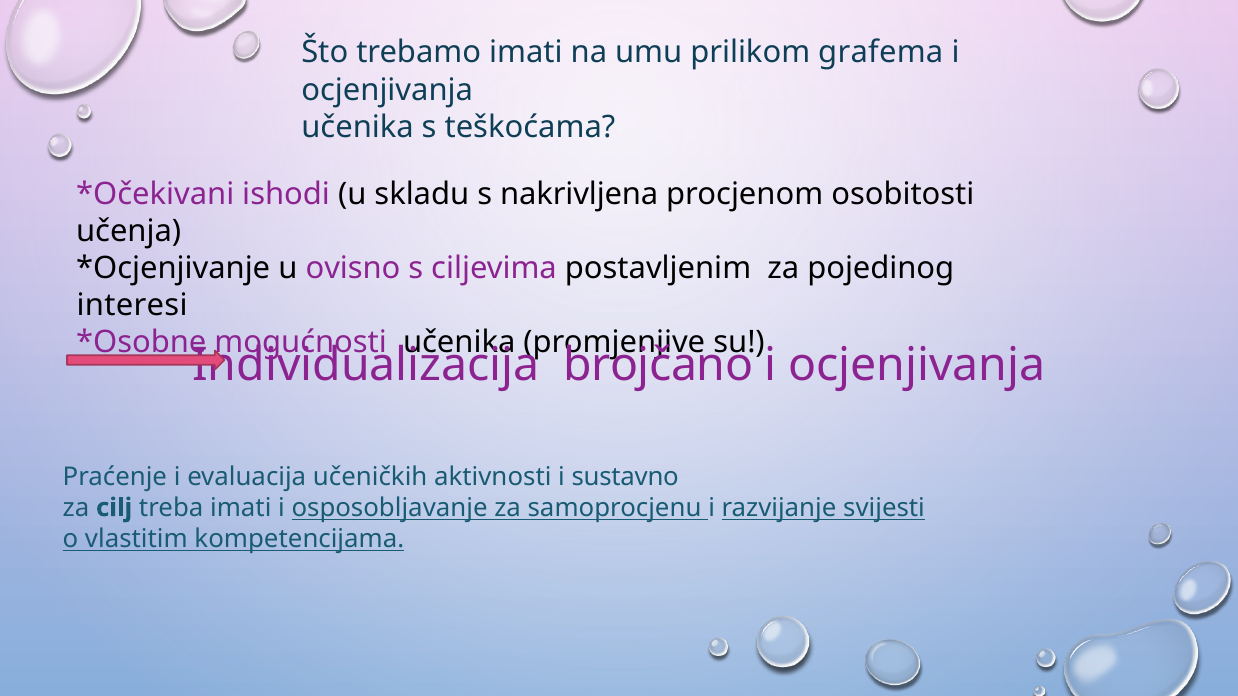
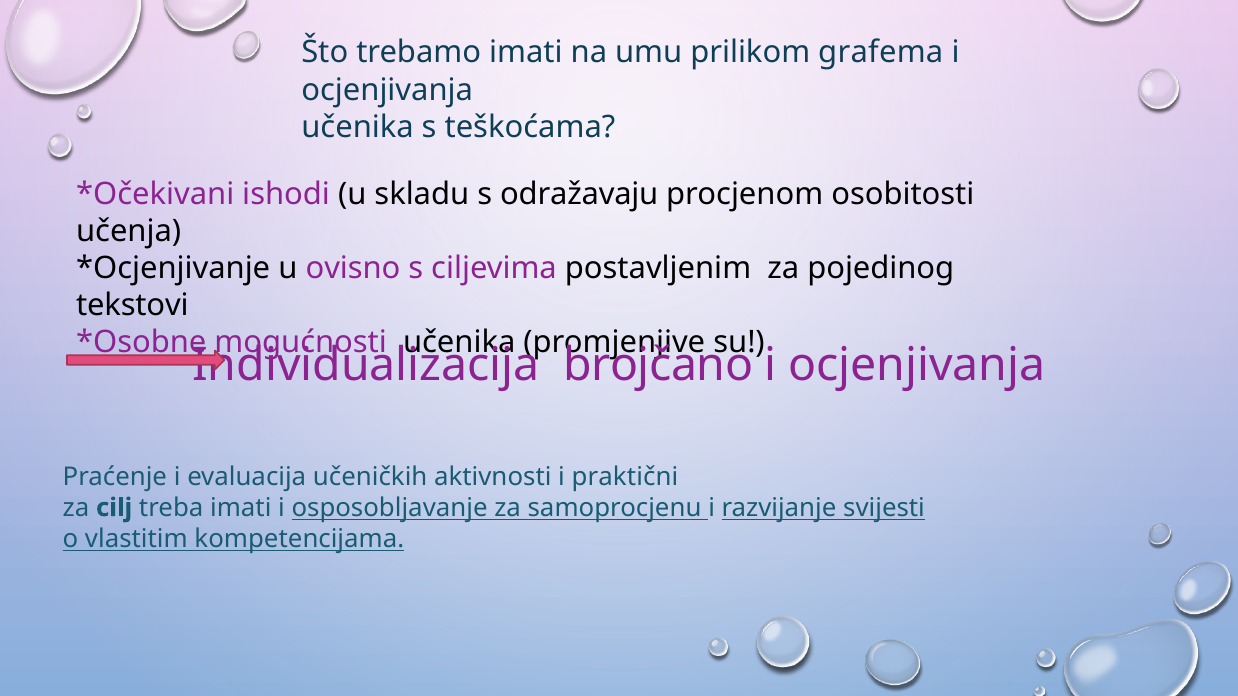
nakrivljena: nakrivljena -> odražavaju (579, 194)
interesi: interesi -> tekstovi (132, 305)
sustavno: sustavno -> praktični (625, 477)
